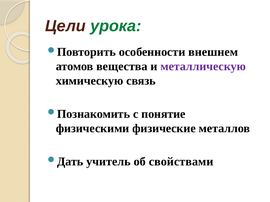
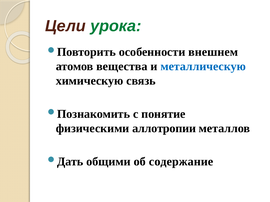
металлическую colour: purple -> blue (203, 67)
физические: физические -> аллотропии (164, 129)
учитель: учитель -> общими (108, 162)
свойствами: свойствами -> содержание (181, 162)
